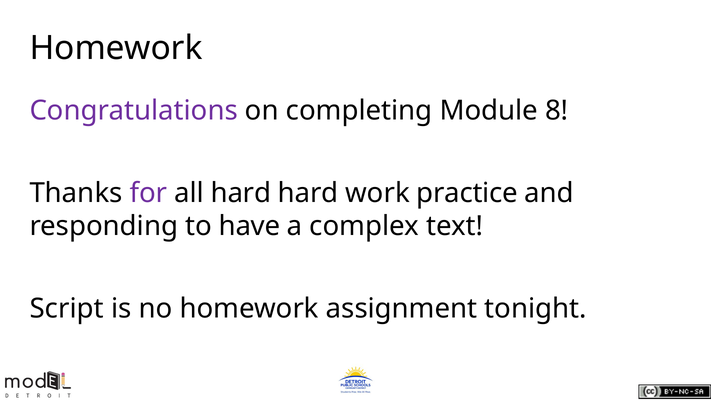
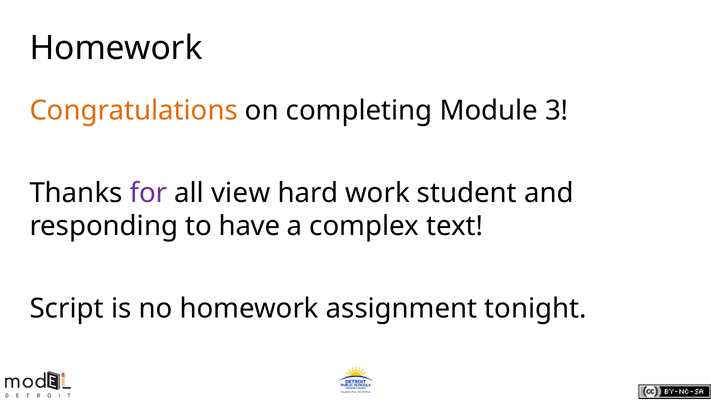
Congratulations colour: purple -> orange (134, 111)
8: 8 -> 3 (557, 111)
all hard: hard -> view (241, 193)
practice: practice -> student (467, 193)
